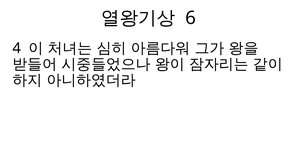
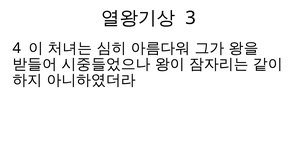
6: 6 -> 3 (191, 18)
